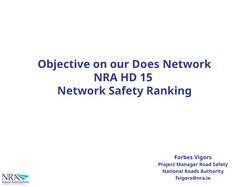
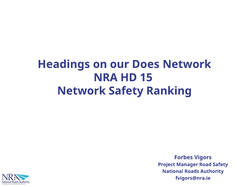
Objective: Objective -> Headings (64, 64)
